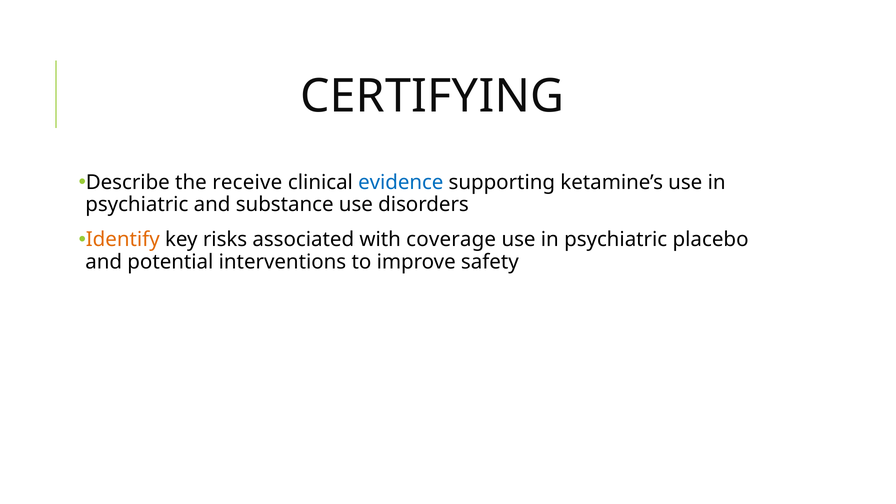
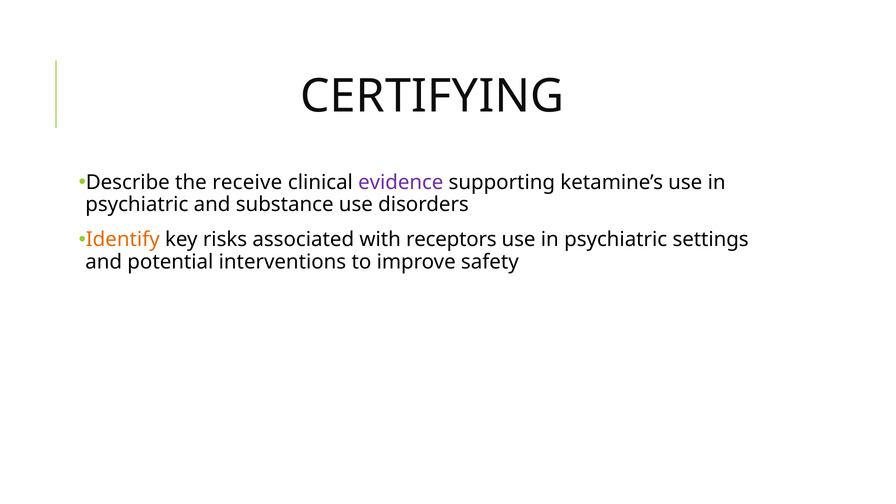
evidence colour: blue -> purple (401, 182)
coverage: coverage -> receptors (451, 240)
placebo: placebo -> settings (711, 240)
